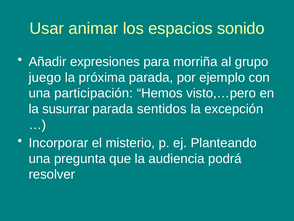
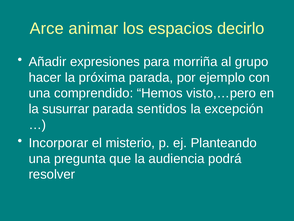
Usar: Usar -> Arce (47, 28)
sonido: sonido -> decirlo (241, 28)
juego: juego -> hacer (45, 77)
participación: participación -> comprendido (94, 93)
